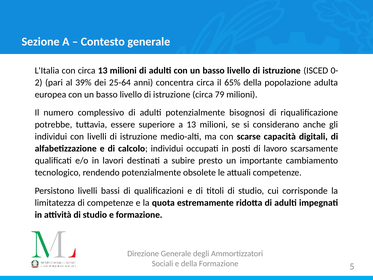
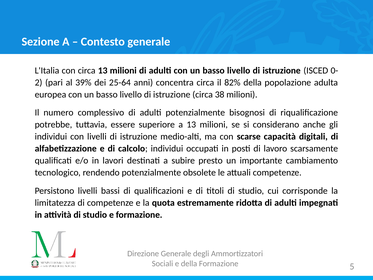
65%: 65% -> 82% (232, 82)
79: 79 -> 38 (220, 94)
